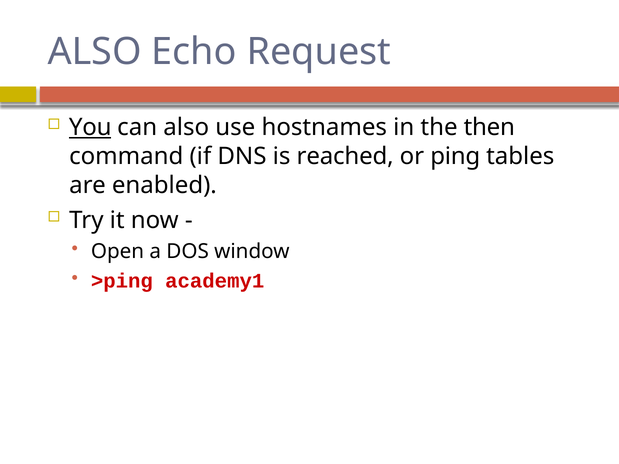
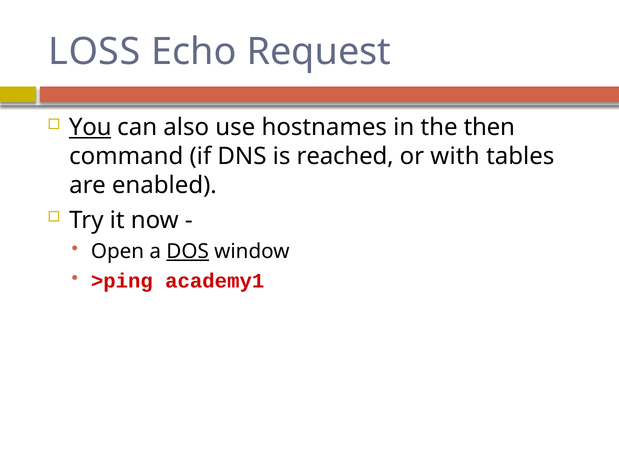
ALSO: ALSO -> LOSS (94, 52)
ping: ping -> with (455, 156)
DOS underline: none -> present (188, 252)
